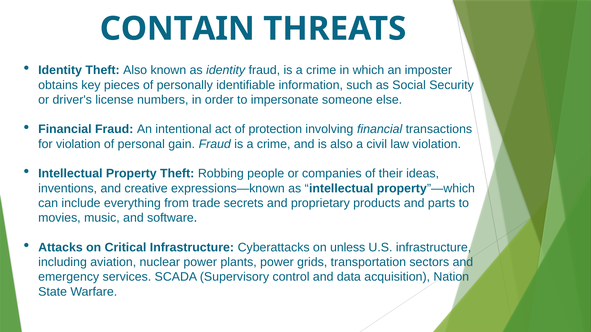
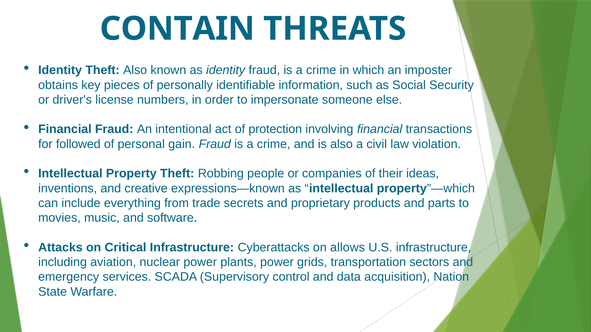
for violation: violation -> followed (78, 144)
unless: unless -> allows (348, 248)
